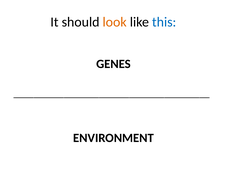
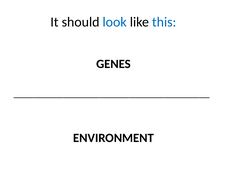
look colour: orange -> blue (115, 22)
